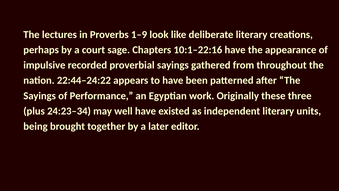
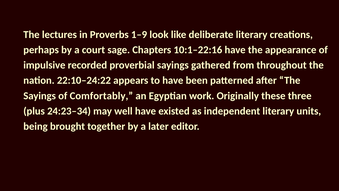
22:44–24:22: 22:44–24:22 -> 22:10–24:22 (84, 80)
Performance: Performance -> Comfortably (101, 96)
